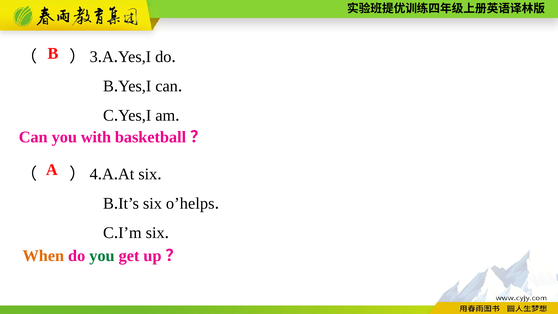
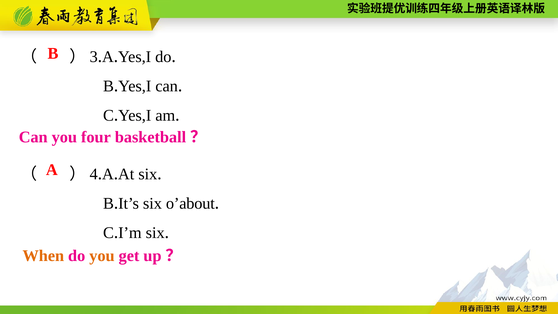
with: with -> four (96, 137)
o’helps: o’helps -> o’about (190, 204)
you colour: green -> orange (102, 256)
